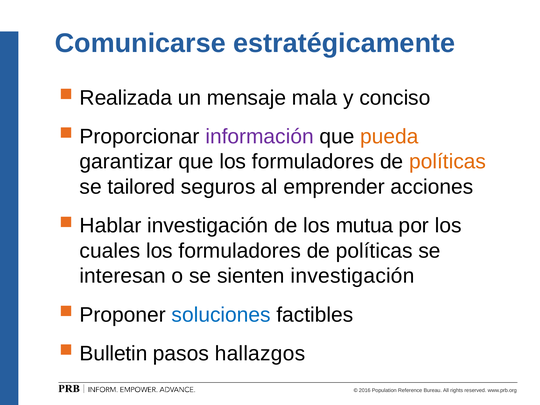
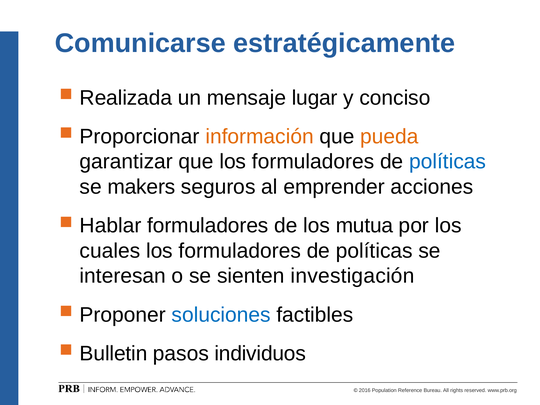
mala: mala -> lugar (315, 98)
información colour: purple -> orange (260, 136)
políticas colour: orange -> blue (448, 162)
tailored: tailored -> makers (141, 187)
Hablar investigación: investigación -> formuladores (208, 226)
hallazgos: hallazgos -> individuos (260, 353)
